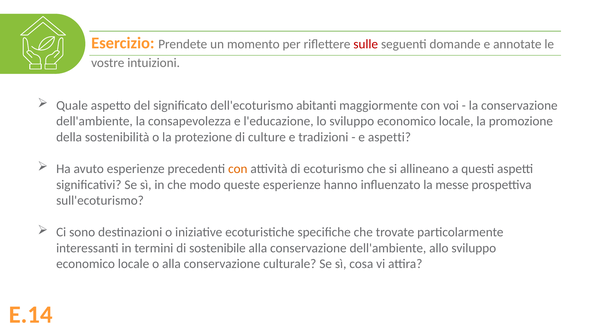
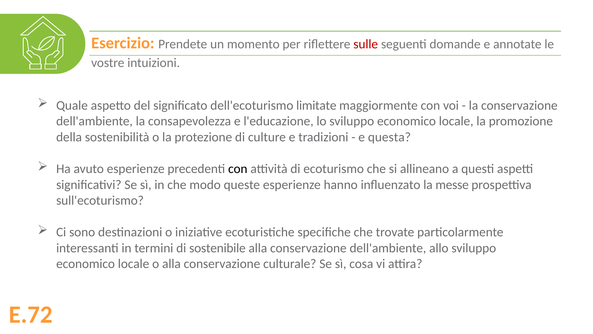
abitanti: abitanti -> limitate (316, 105)
e aspetti: aspetti -> questa (389, 137)
con colour: orange -> black (238, 169)
E.14: E.14 -> E.72 (31, 314)
